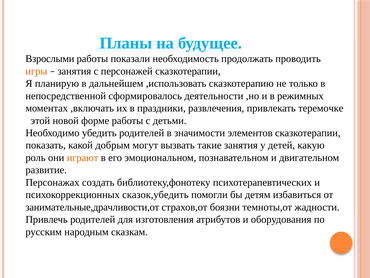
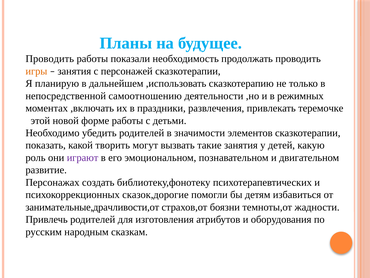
Взрослыми: Взрослыми -> Проводить (50, 59)
сформировалось: сформировалось -> самоотношению (145, 96)
добрым: добрым -> творить (113, 145)
играют colour: orange -> purple (83, 157)
сказок,убедить: сказок,убедить -> сказок,дорогие (155, 194)
